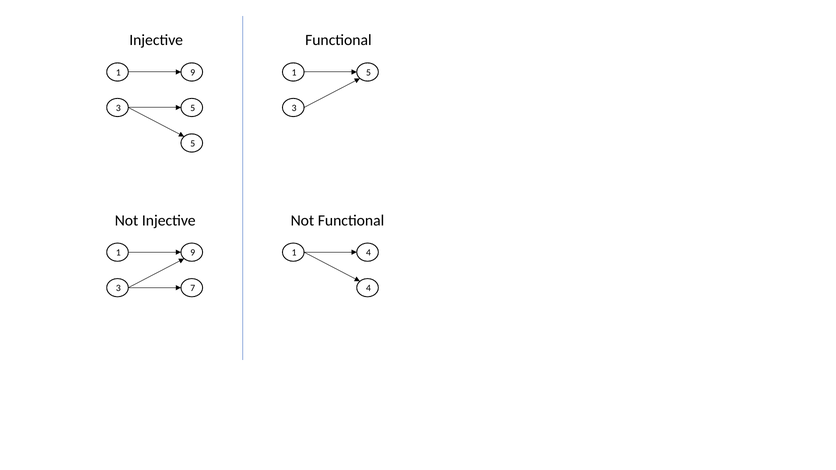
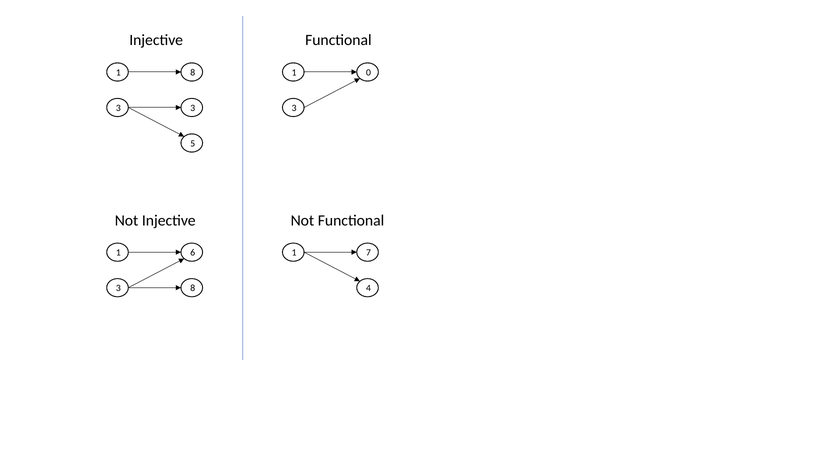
9: 9 -> 8 (193, 73)
1 5: 5 -> 0 (368, 73)
3 5: 5 -> 3 (193, 108)
9: 9 -> 6 (193, 253)
1 4: 4 -> 7 (368, 253)
3 7: 7 -> 8 (193, 288)
